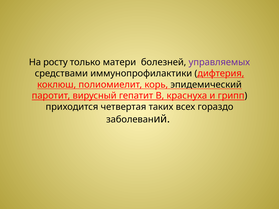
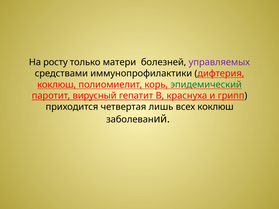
эпидемический colour: black -> green (206, 85)
таких: таких -> лишь (161, 107)
всех гораздо: гораздо -> коклюш (216, 107)
